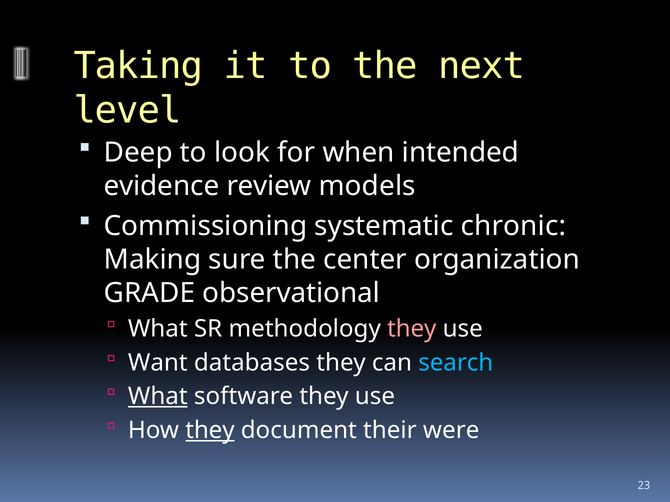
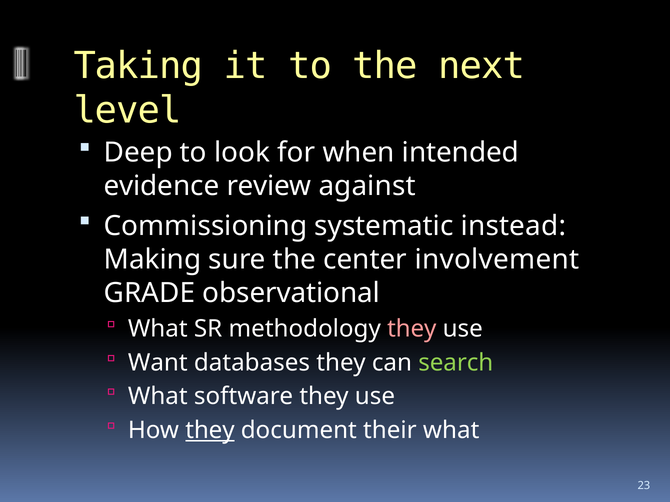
models: models -> against (367, 186)
chronic: chronic -> instead (513, 226)
organization: organization -> involvement (497, 260)
search colour: light blue -> light green (456, 363)
What underline: present -> none (158, 397)
their were: were -> what (451, 431)
